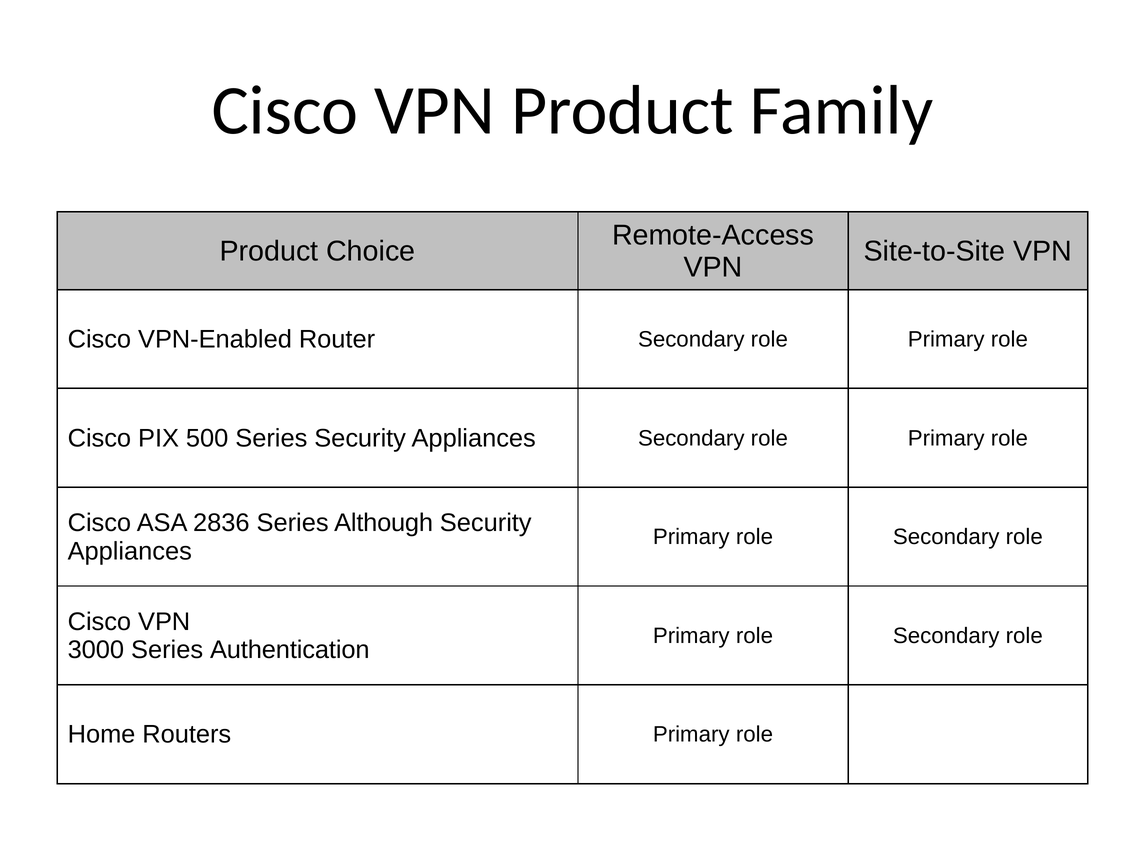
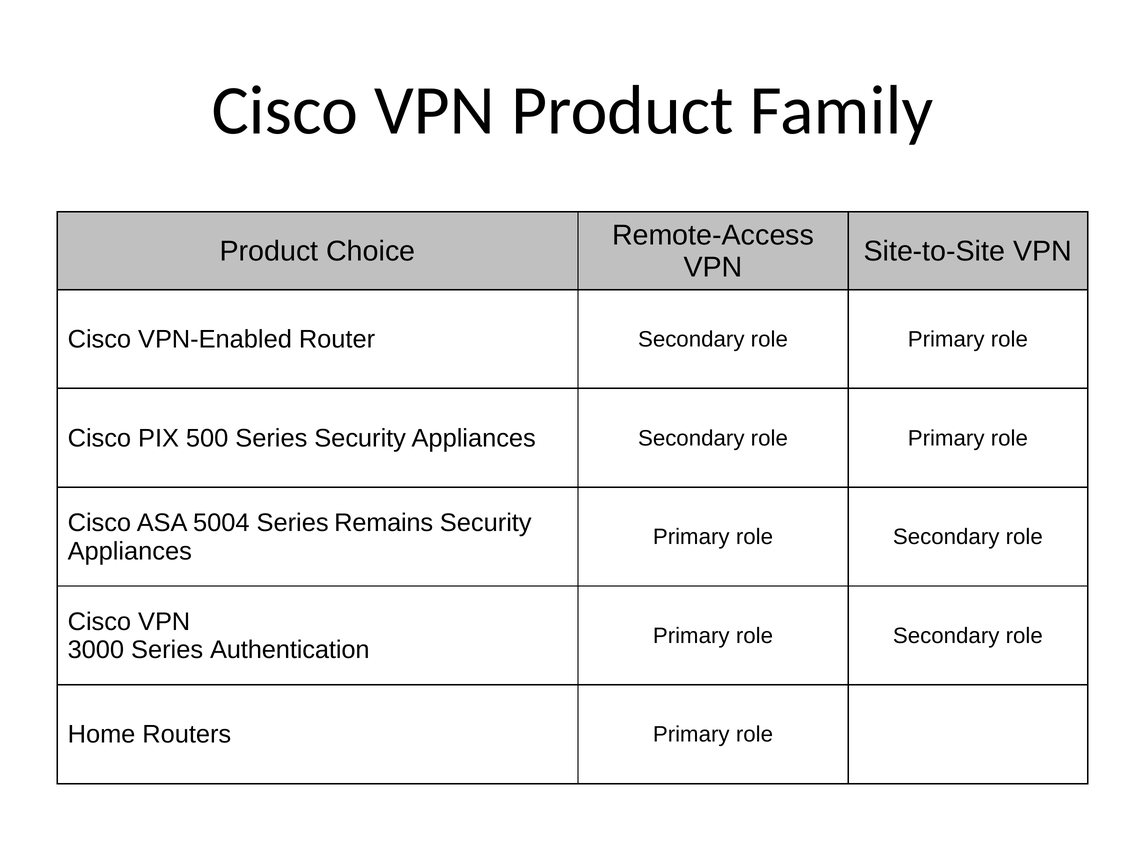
2836: 2836 -> 5004 (221, 523)
Although: Although -> Remains (384, 523)
